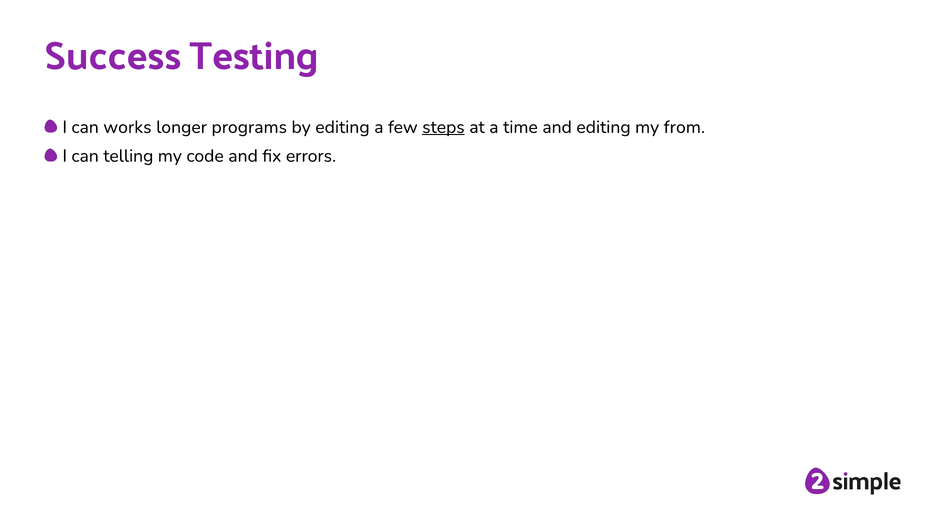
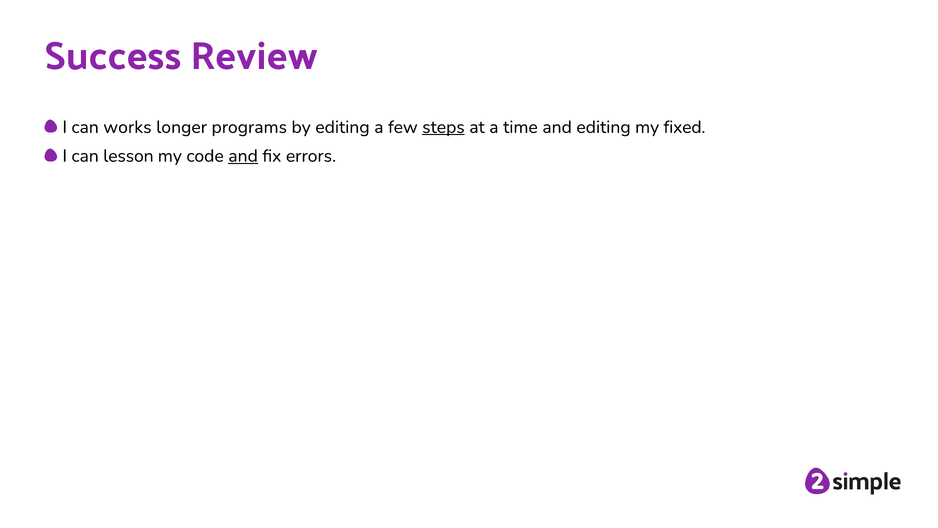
Testing: Testing -> Review (254, 56)
from: from -> fixed (684, 127)
telling: telling -> lesson (128, 156)
and underline: none -> present (243, 156)
